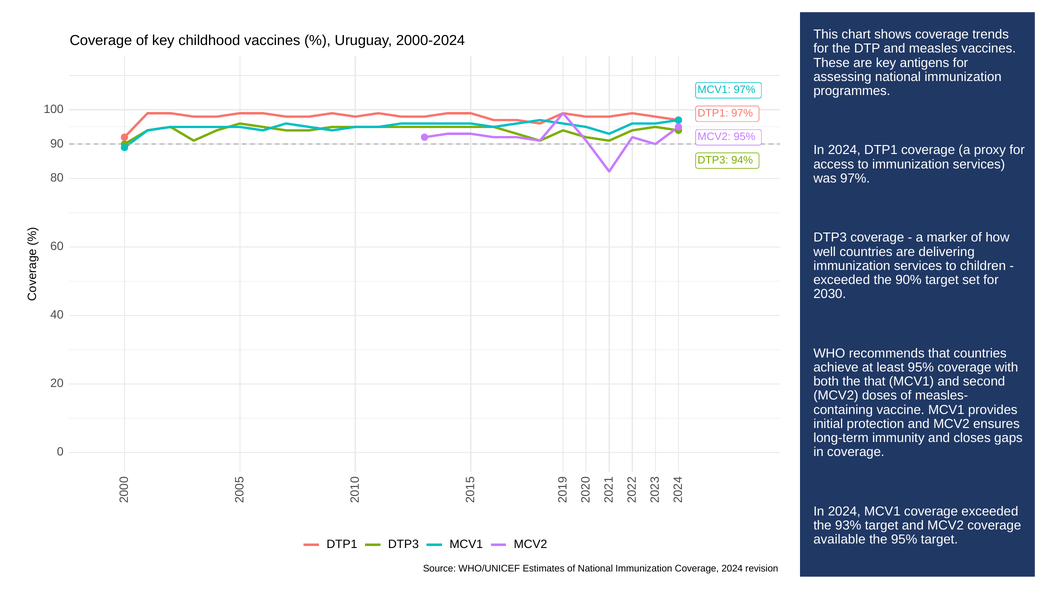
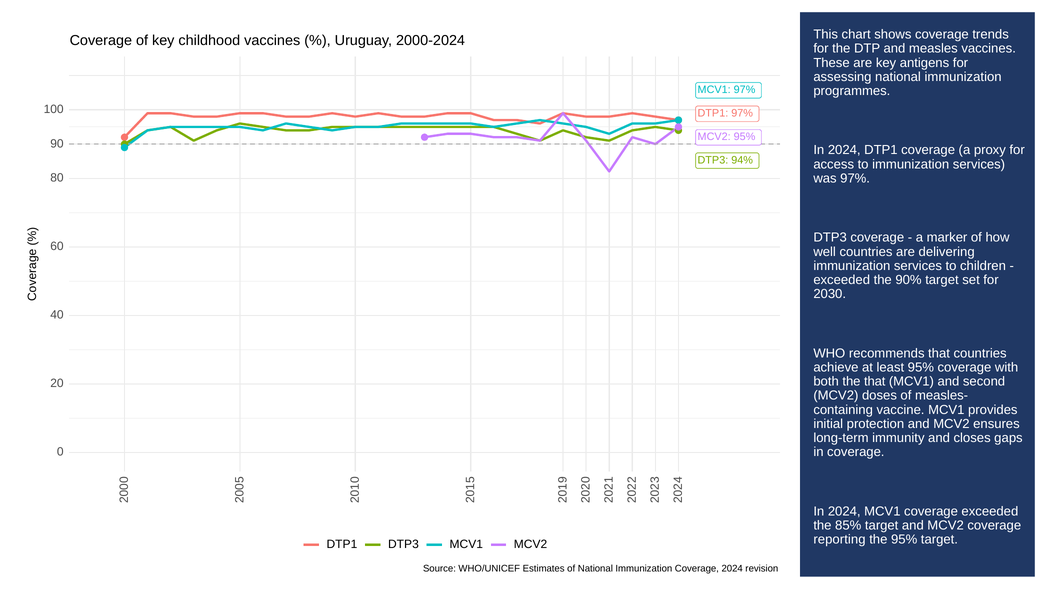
93%: 93% -> 85% (848, 526)
available: available -> reporting (839, 540)
